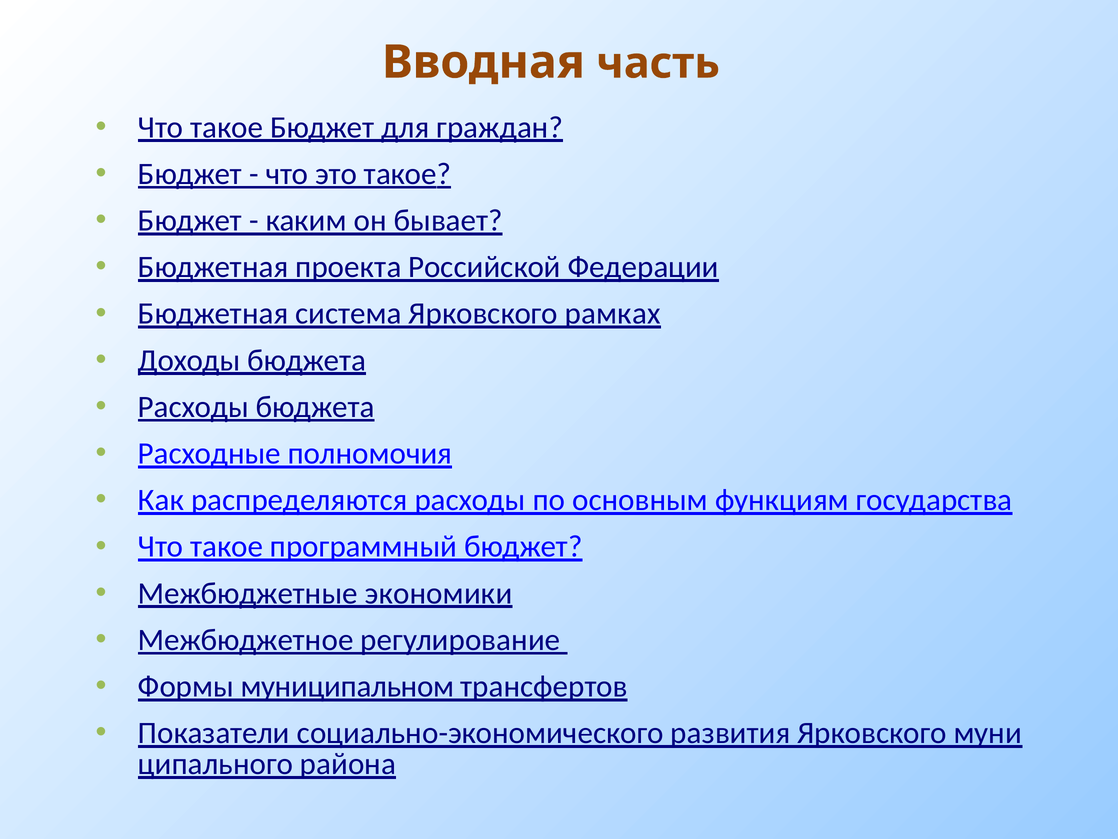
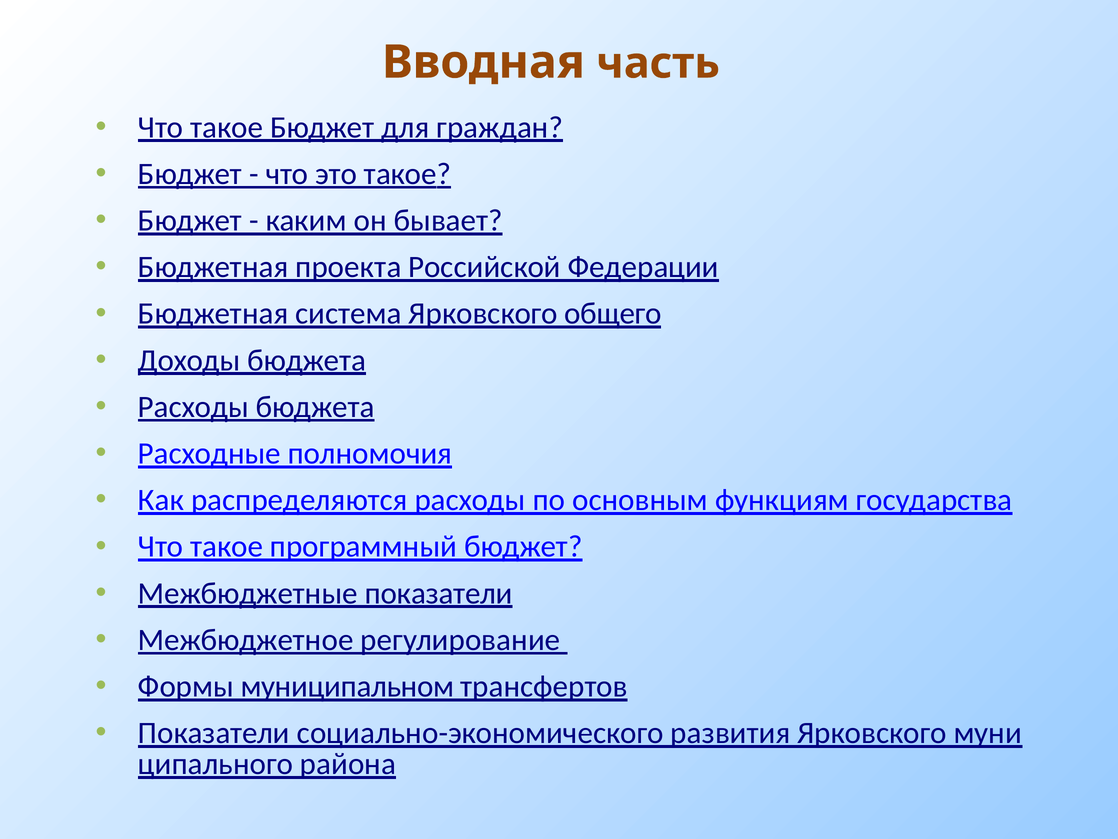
рамках: рамках -> общего (613, 313)
Межбюджетные экономики: экономики -> показатели (439, 593)
